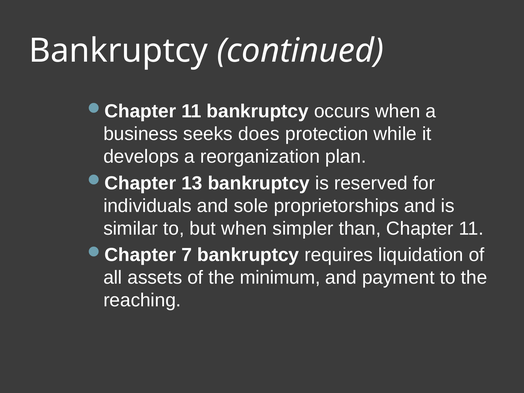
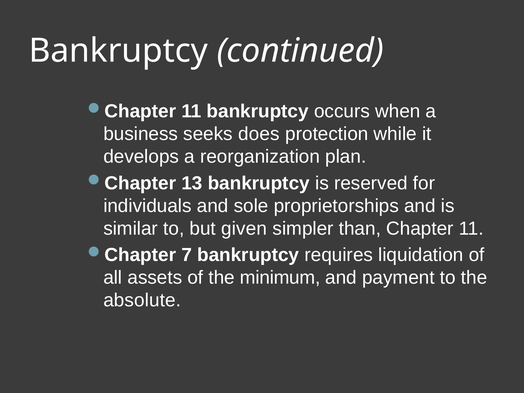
but when: when -> given (244, 229)
reaching: reaching -> absolute (142, 300)
